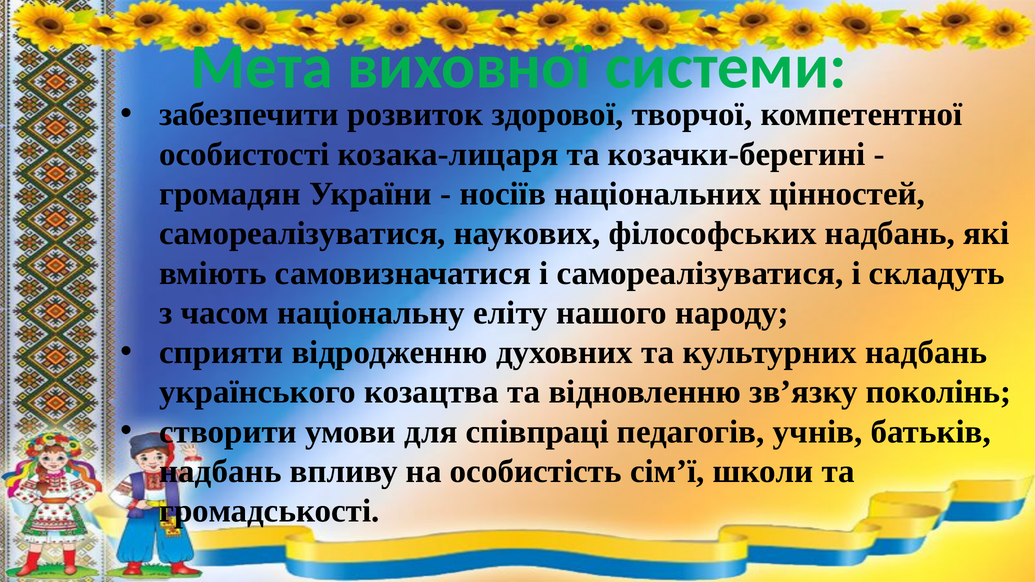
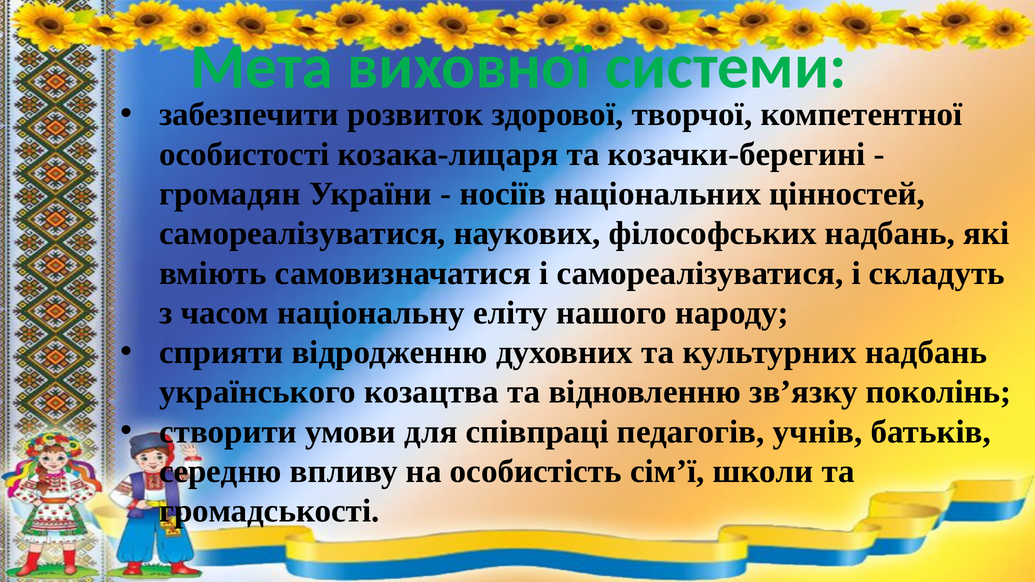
надбань: надбань -> середню (220, 471)
